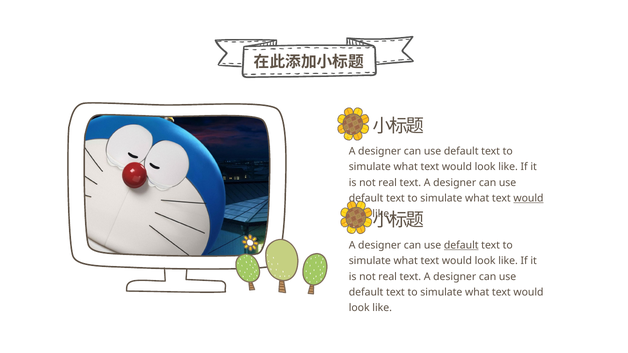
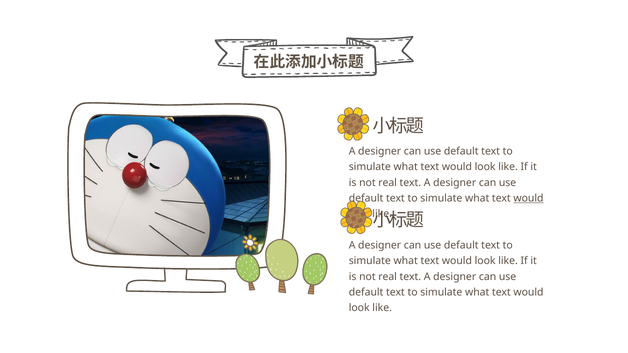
default underline: present -> none (461, 245)
